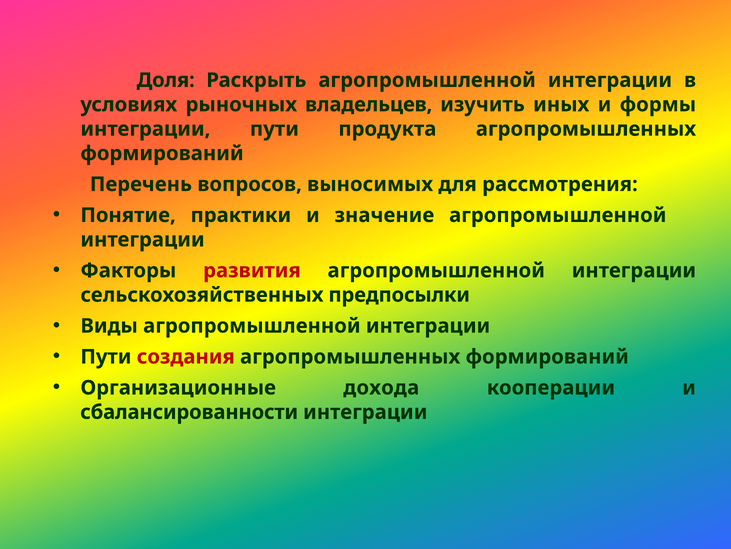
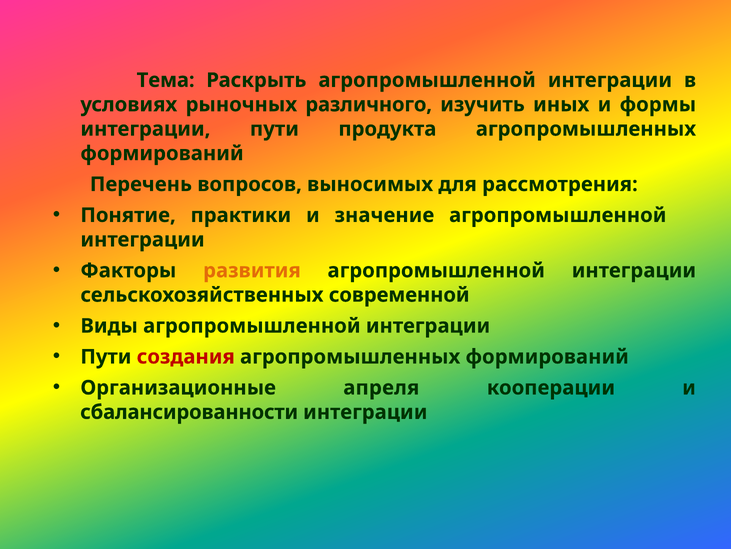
Доля: Доля -> Тема (166, 80)
владельцев: владельцев -> различного (369, 104)
развития colour: red -> orange (252, 270)
предпосылки: предпосылки -> современной (399, 295)
дохода: дохода -> апреля (381, 387)
